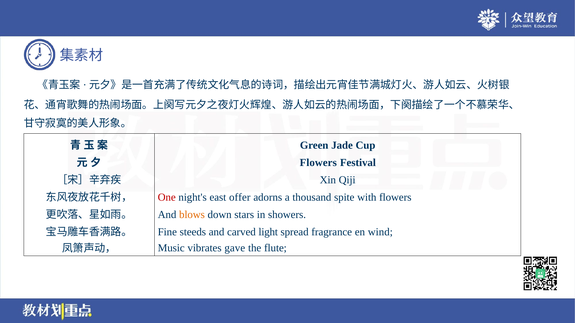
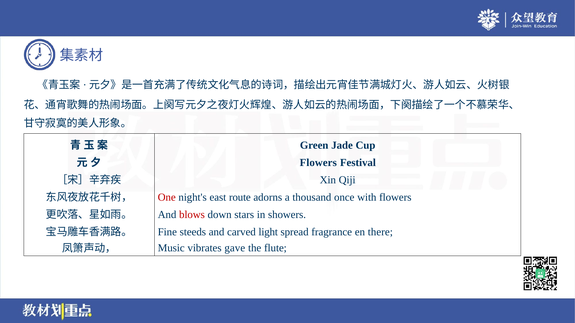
offer: offer -> route (240, 197)
spite: spite -> once (344, 197)
blows colour: orange -> red (192, 215)
wind: wind -> there (380, 232)
